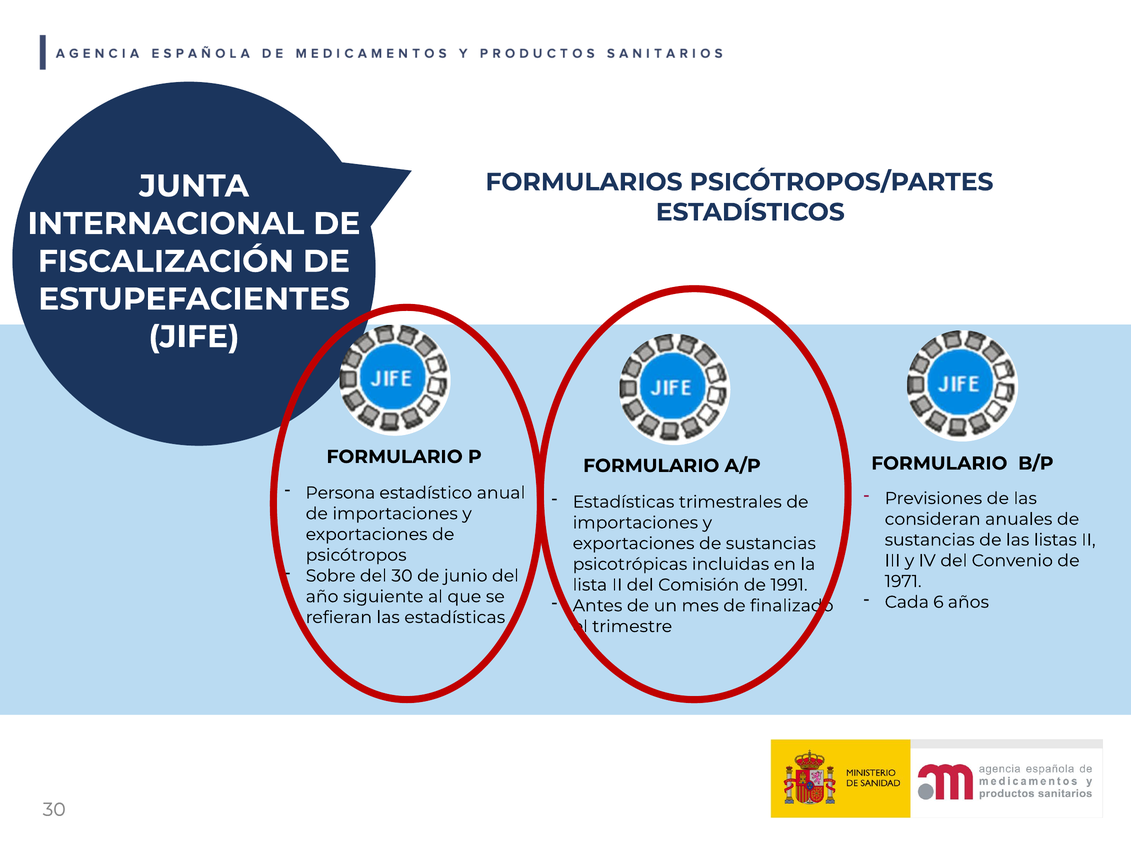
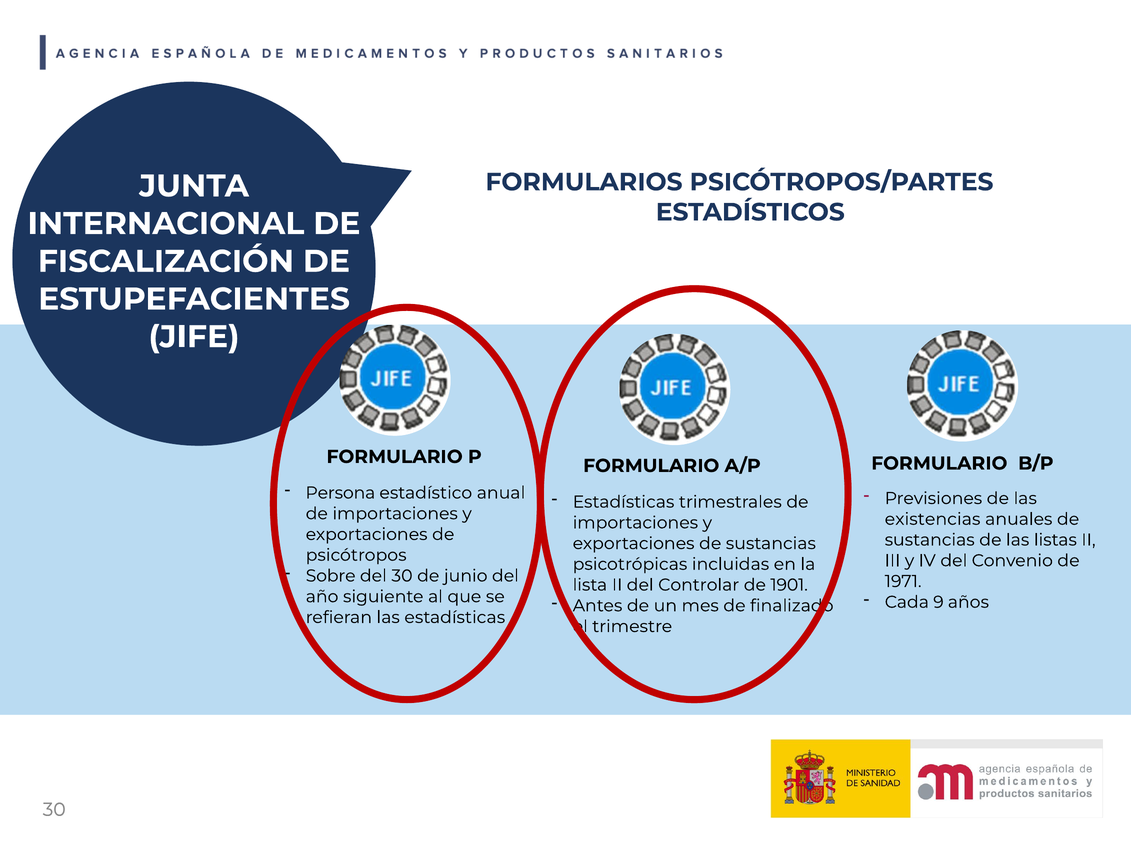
consideran: consideran -> existencias (933, 519)
Comisión: Comisión -> Controlar (699, 585)
1991: 1991 -> 1901 (789, 585)
6: 6 -> 9 (938, 602)
